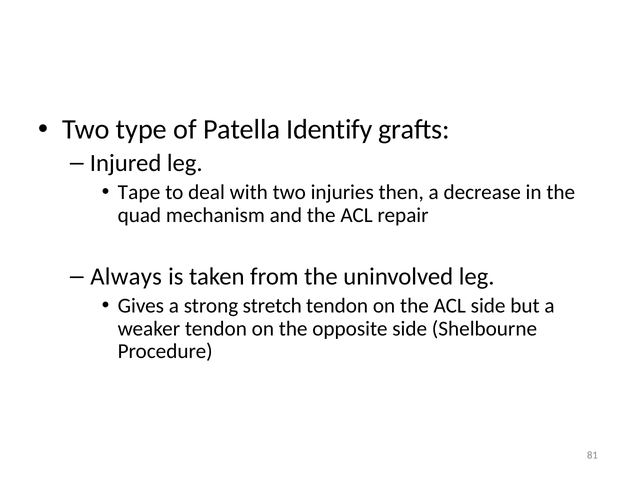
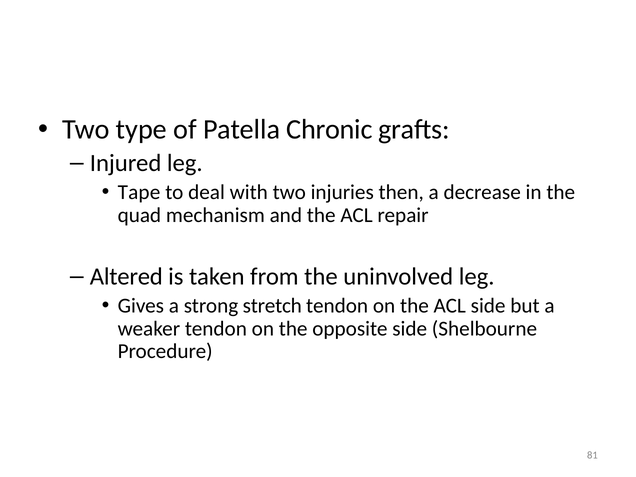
Identify: Identify -> Chronic (329, 130)
Always: Always -> Altered (126, 277)
